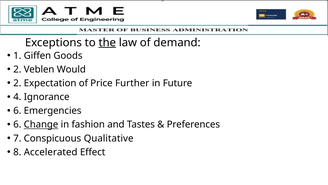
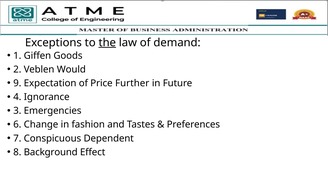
2: 2 -> 9 (17, 83)
6: 6 -> 3 (17, 110)
Change underline: present -> none (41, 124)
Qualitative: Qualitative -> Dependent (109, 138)
Accelerated: Accelerated -> Background (51, 152)
